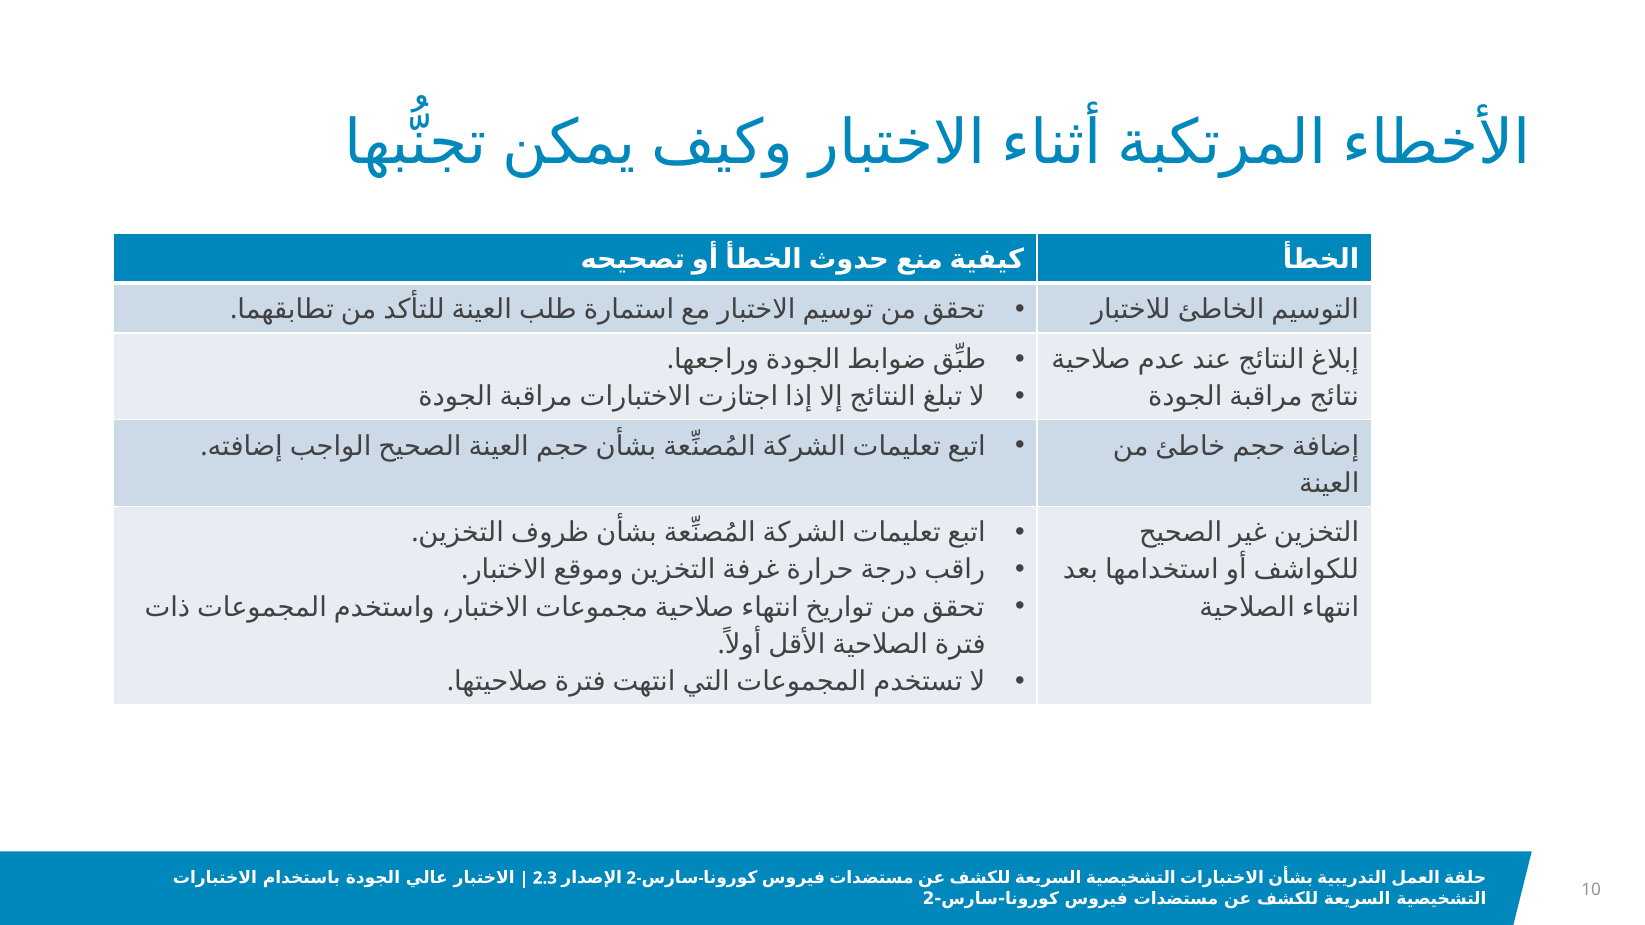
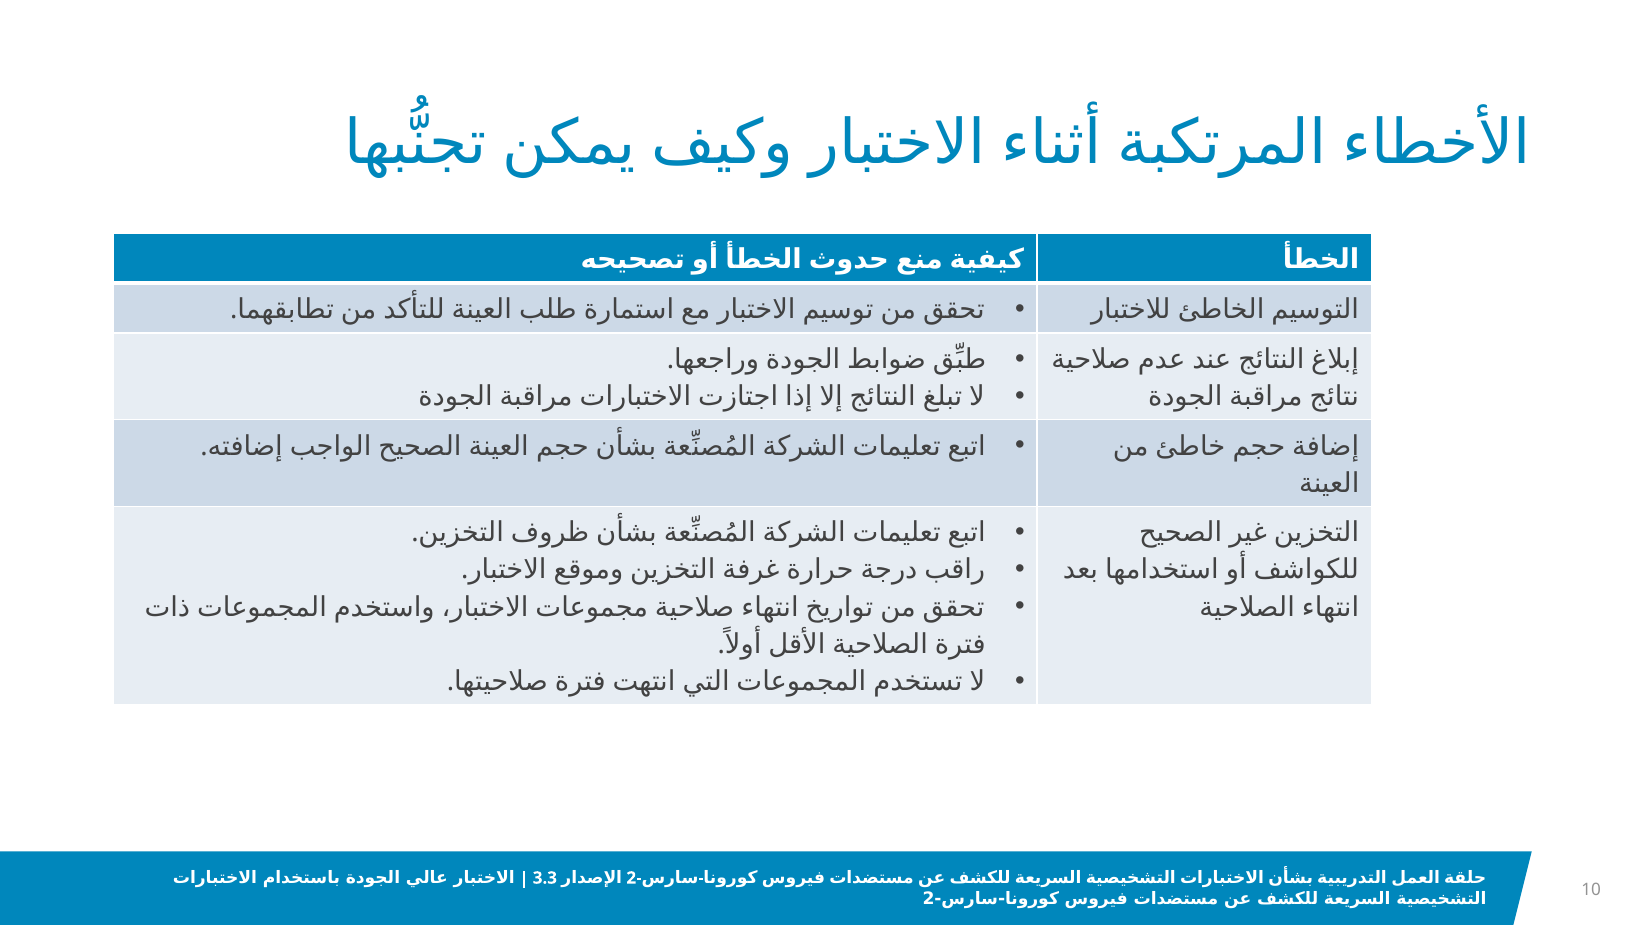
2.3: 2.3 -> 3.3 (545, 878)
